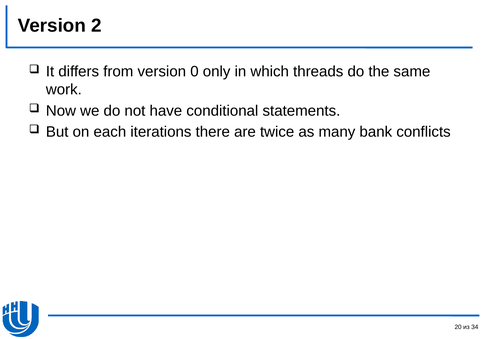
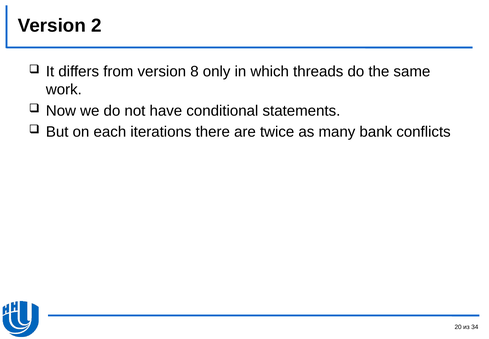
0: 0 -> 8 (194, 71)
